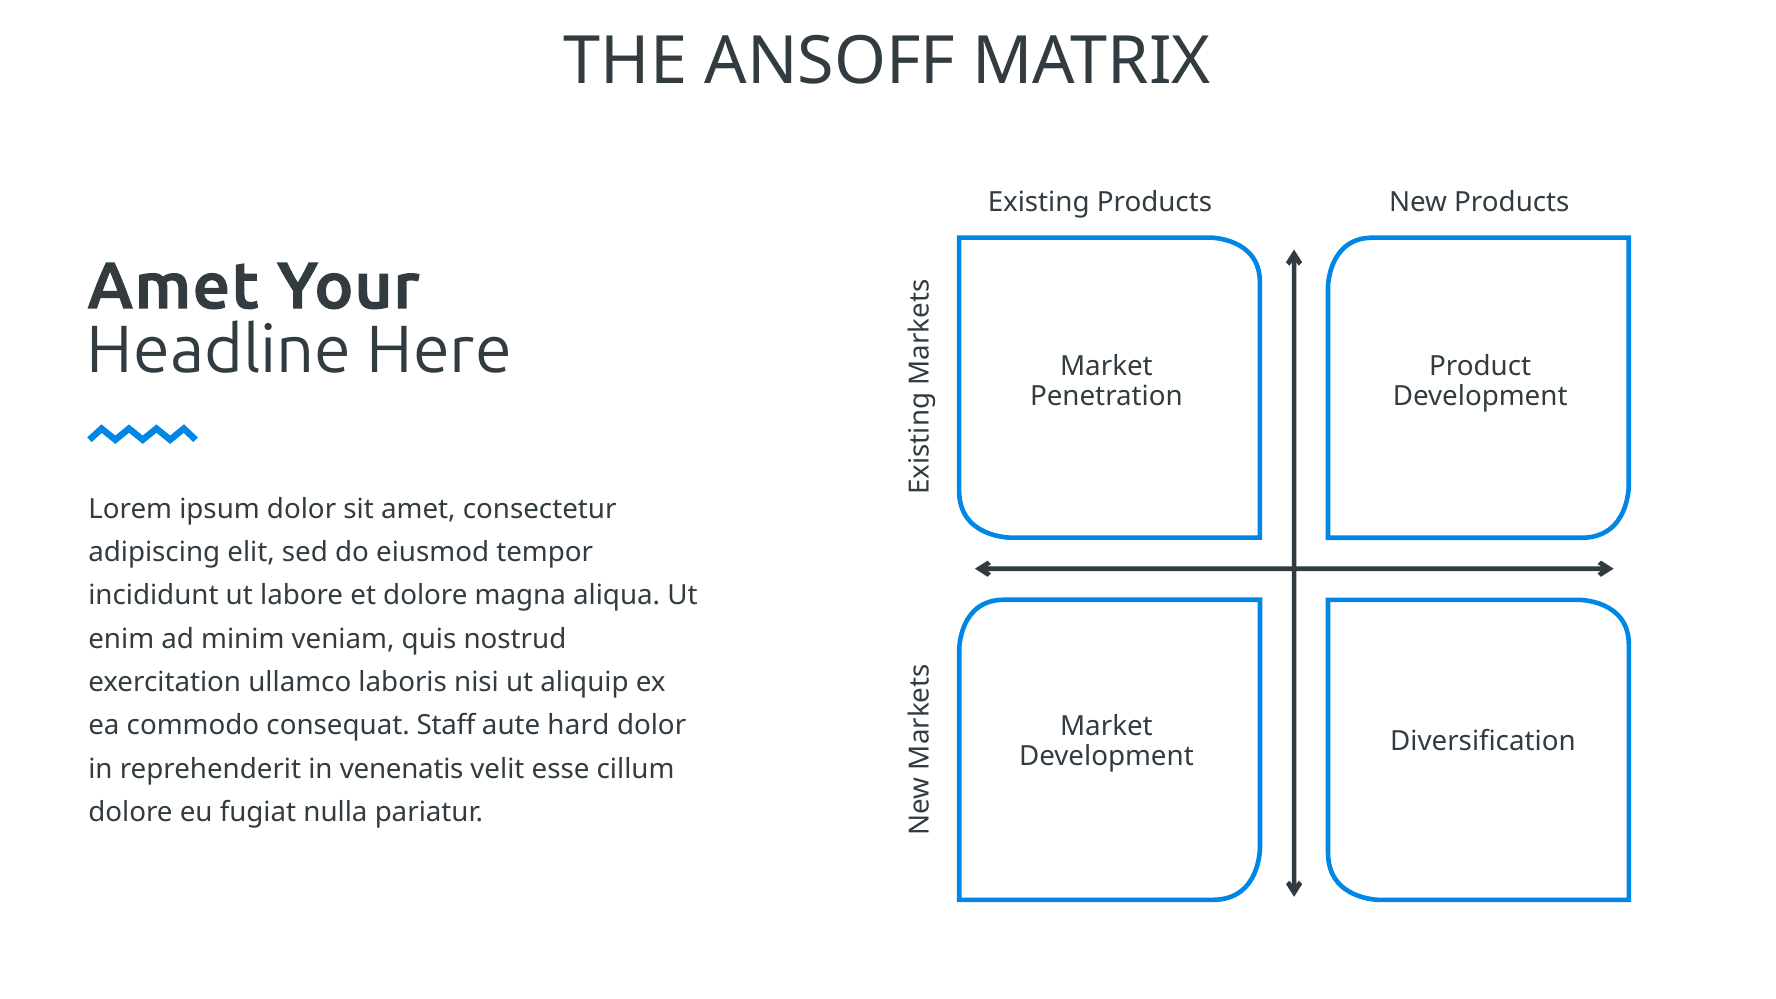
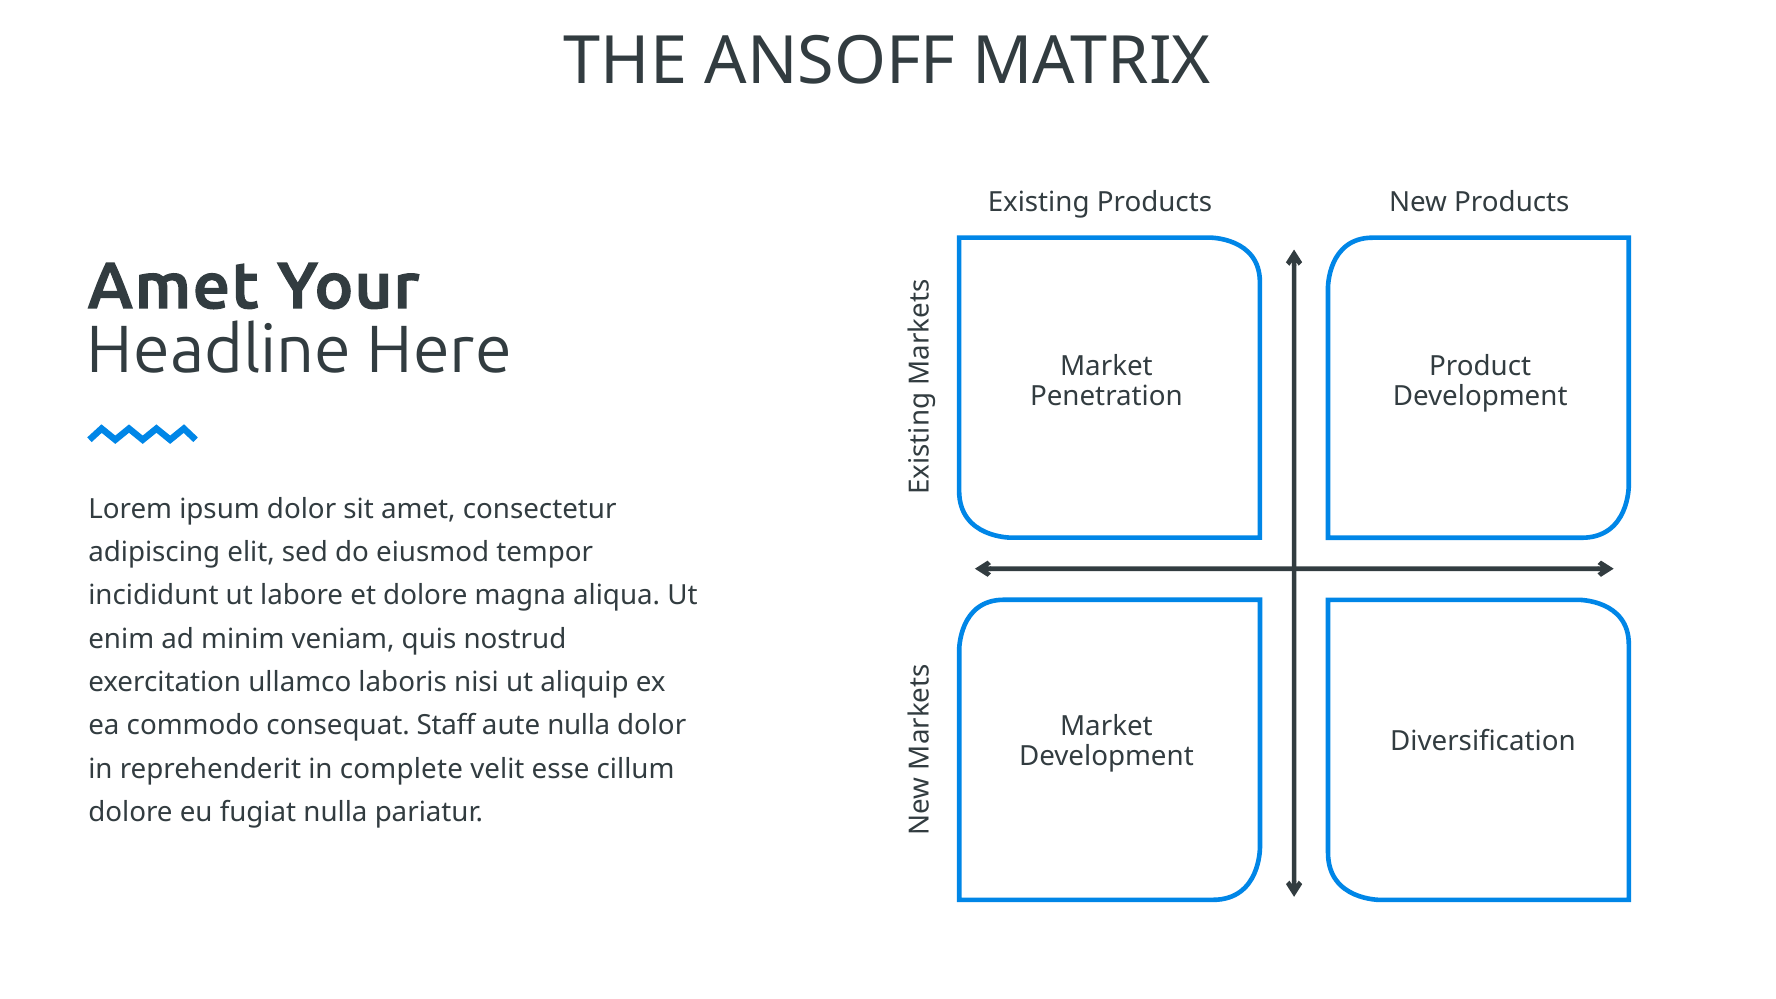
aute hard: hard -> nulla (579, 726)
venenatis: venenatis -> complete (401, 769)
